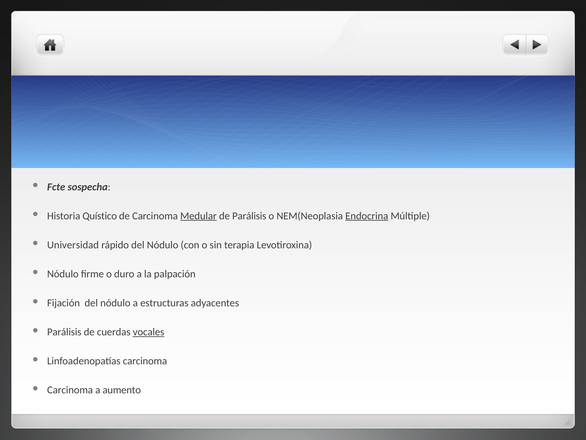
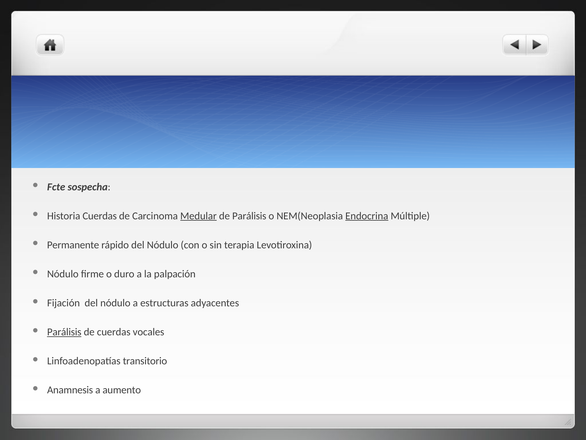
Historia Quístico: Quístico -> Cuerdas (100, 216)
Universidad: Universidad -> Permanente (73, 245)
Parálisis underline: none -> present (64, 332)
vocales underline: present -> none (149, 332)
Linfoadenopatías carcinoma: carcinoma -> transitorio (145, 361)
Carcinoma: Carcinoma -> Anamnesis (70, 390)
